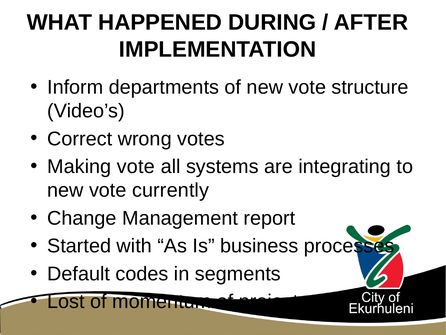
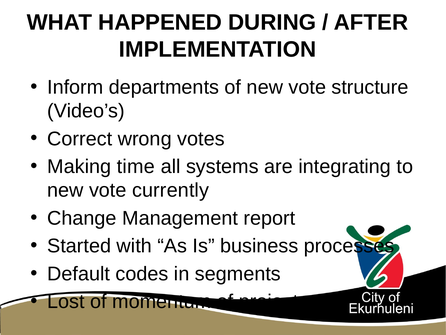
Making vote: vote -> time (136, 166)
